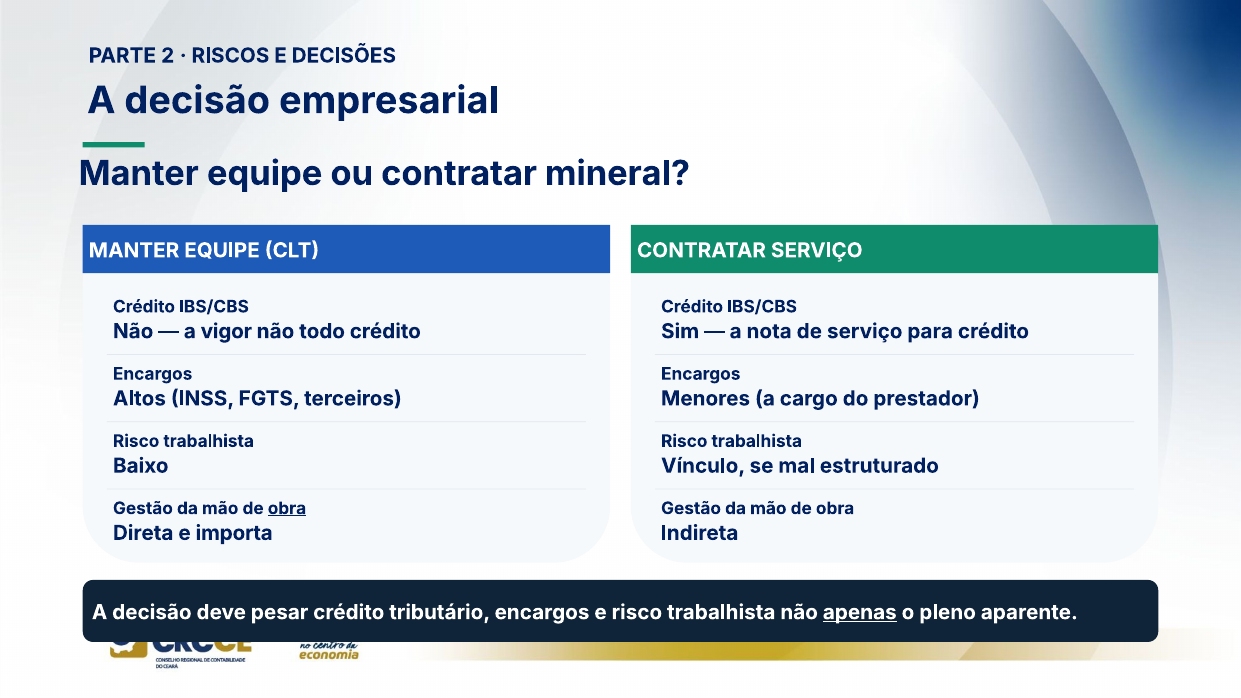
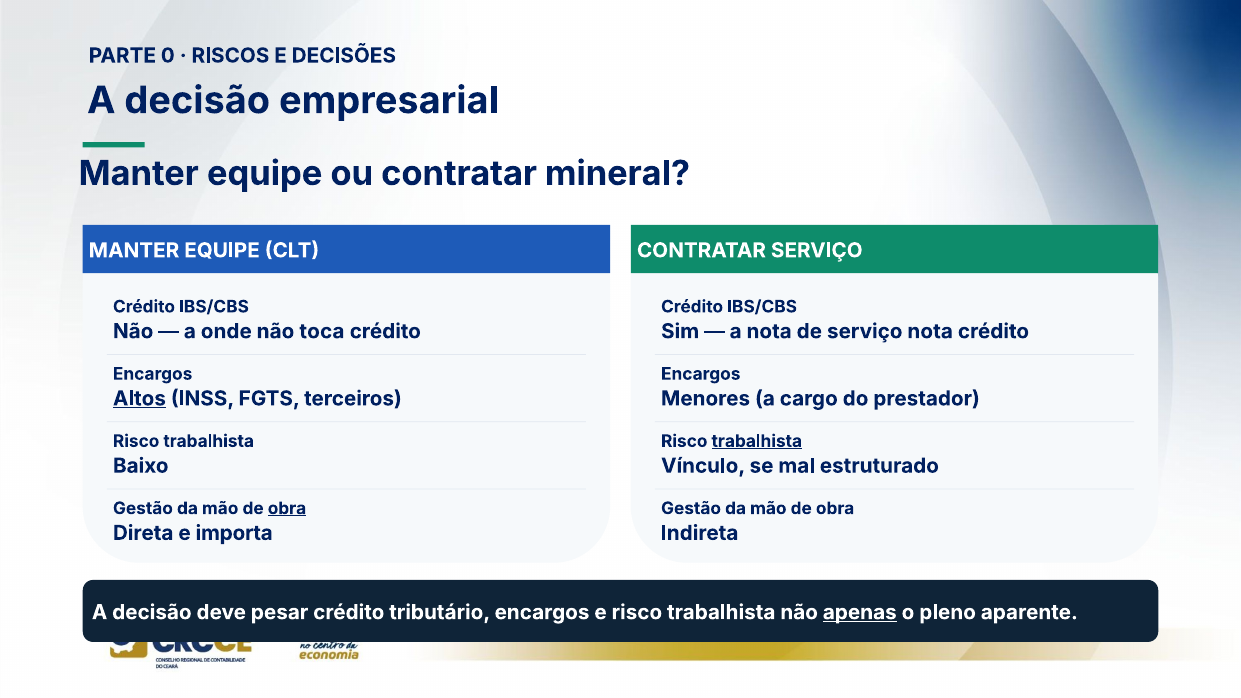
2: 2 -> 0 (168, 56)
vigor: vigor -> onde (226, 331)
todo: todo -> toca (322, 331)
serviço para: para -> nota (930, 331)
Altos underline: none -> present (139, 399)
trabalhista underline: none -> present (757, 441)
